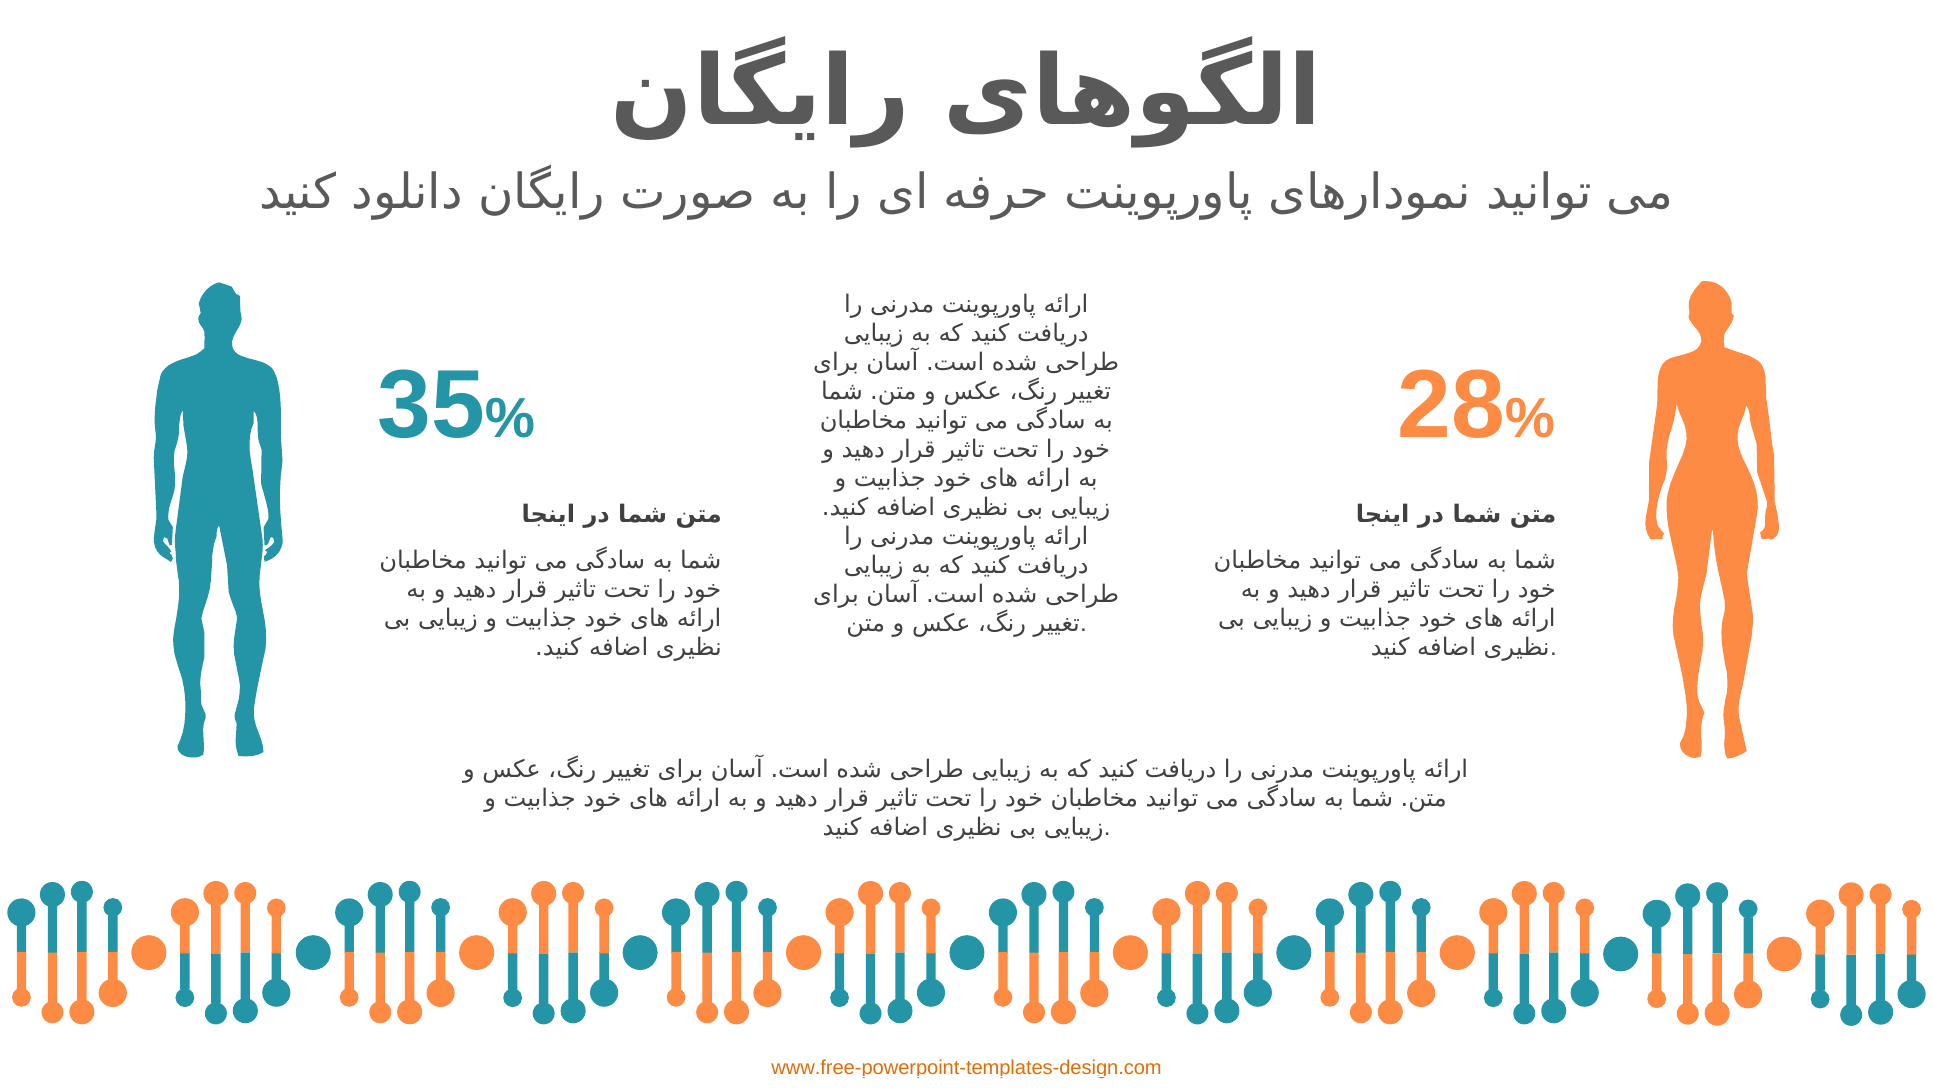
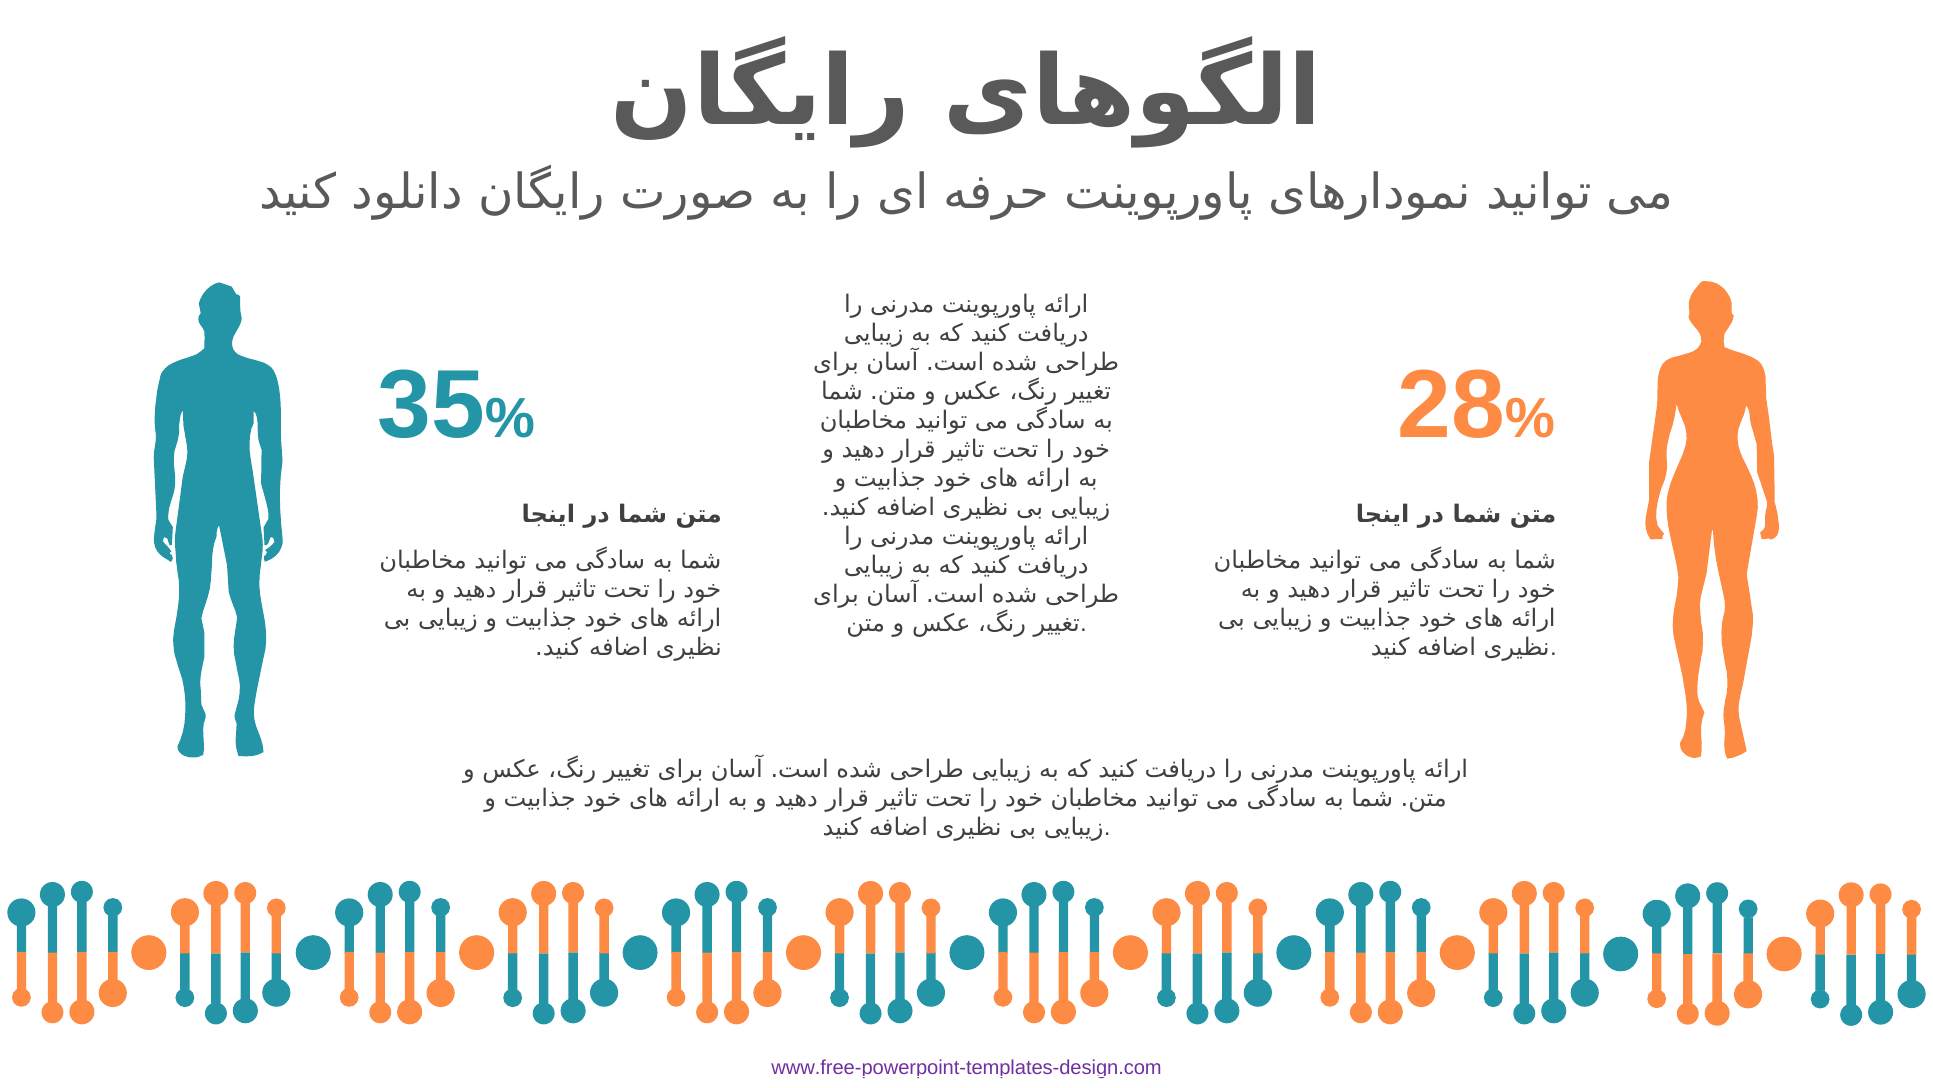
www.free-powerpoint-templates-design.com colour: orange -> purple (967, 1067)
